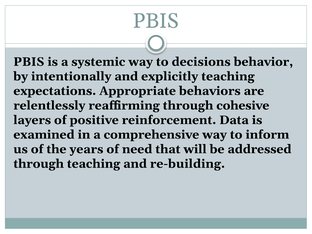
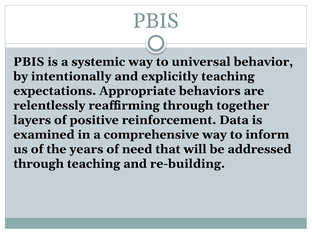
decisions: decisions -> universal (201, 62)
cohesive: cohesive -> together (243, 105)
